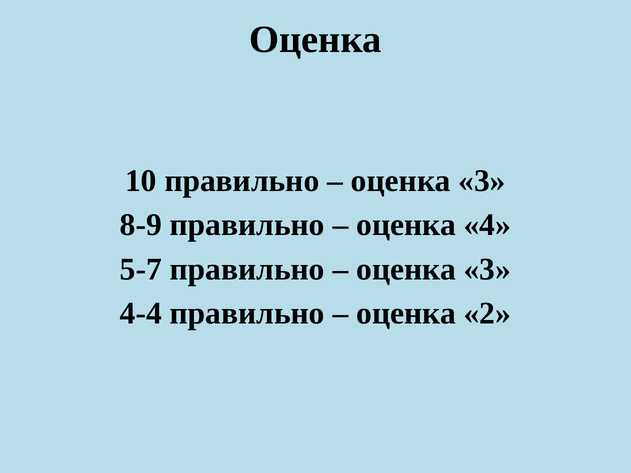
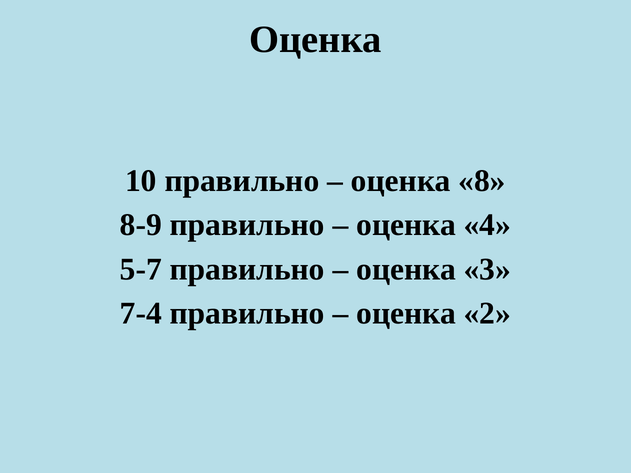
3: 3 -> 8 (482, 181)
4-4: 4-4 -> 7-4 (141, 314)
